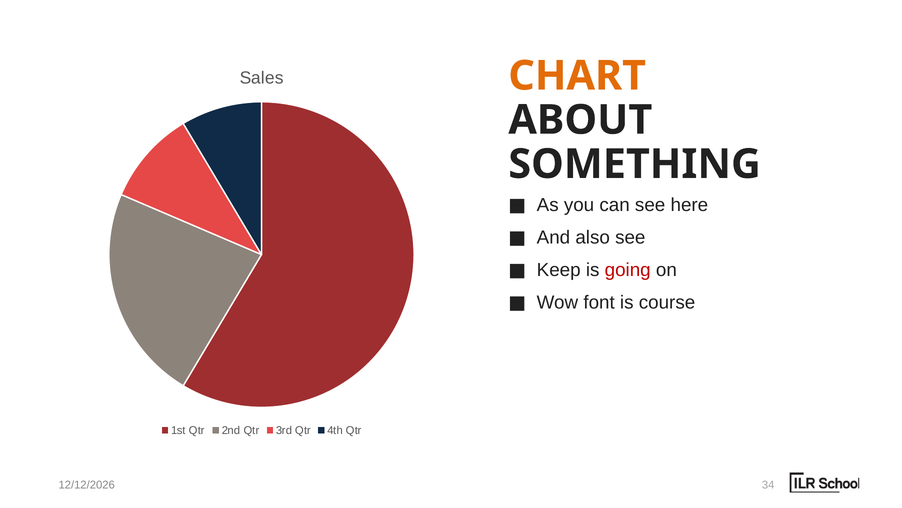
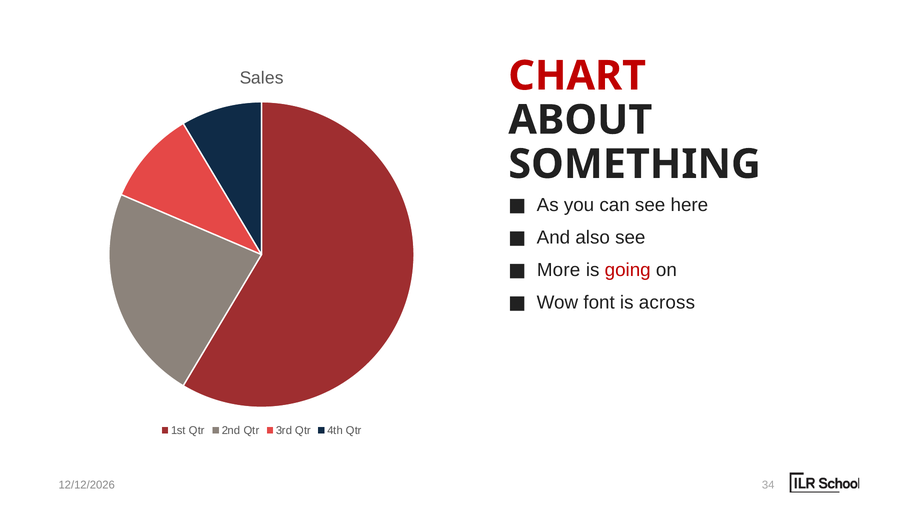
CHART colour: orange -> red (577, 76)
Keep: Keep -> More (559, 270)
course: course -> across (667, 302)
